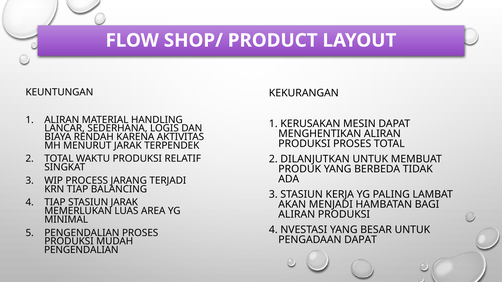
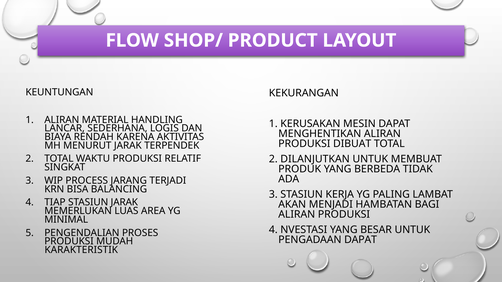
PRODUKSI PROSES: PROSES -> DIBUAT (352, 144)
KRN TIAP: TIAP -> BISA (78, 189)
PENGENDALIAN: PENGENDALIAN -> KARAKTERISTIK (81, 250)
